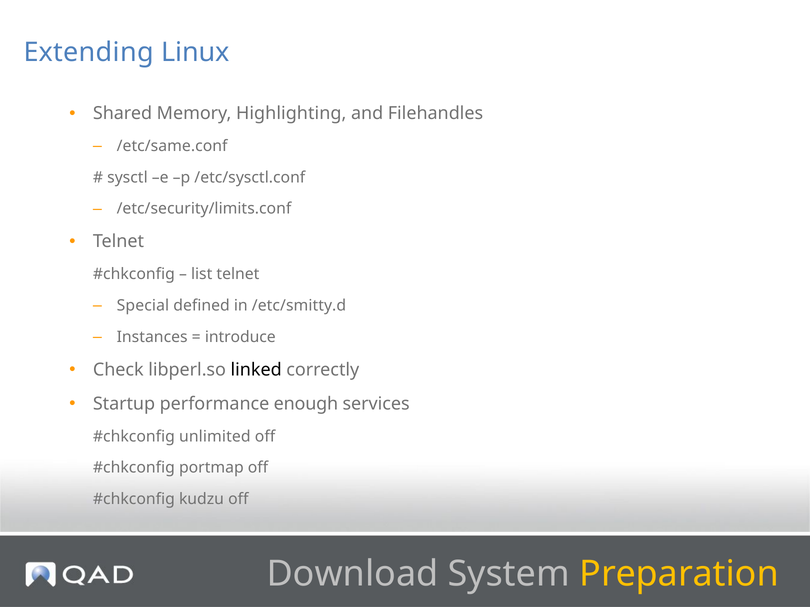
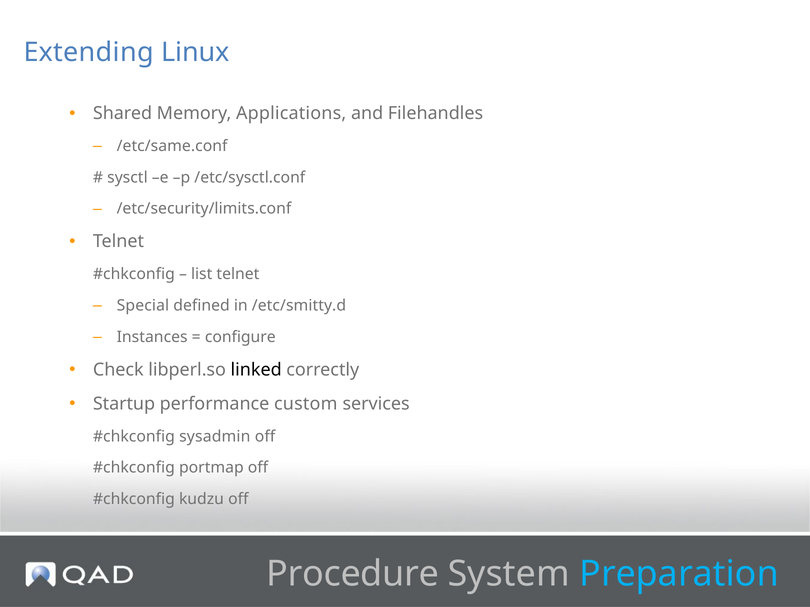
Highlighting: Highlighting -> Applications (291, 113)
introduce: introduce -> configure (240, 337)
enough: enough -> custom (306, 404)
unlimited: unlimited -> sysadmin (215, 437)
Download: Download -> Procedure (353, 574)
Preparation colour: yellow -> light blue (679, 574)
